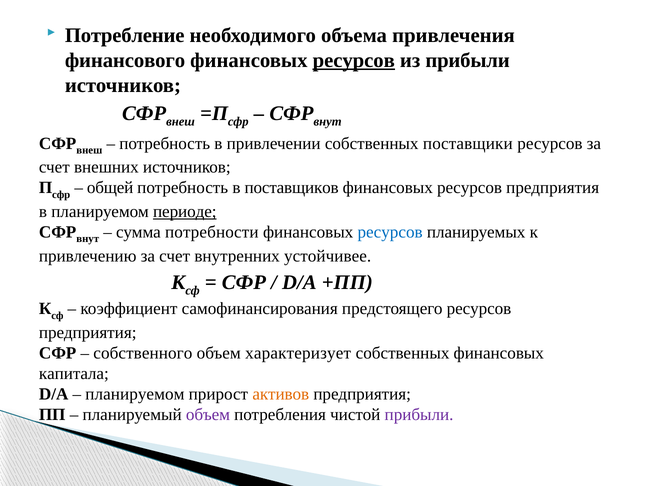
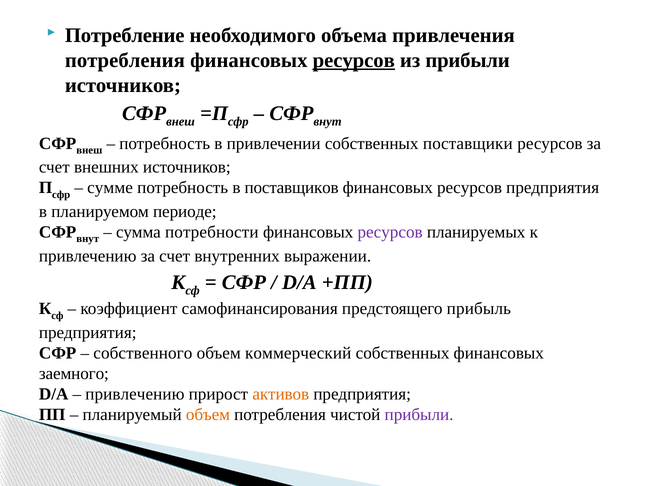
финансового: финансового -> потребления (125, 60)
общей: общей -> сумме (110, 188)
периоде underline: present -> none (185, 212)
ресурсов colour: blue -> purple (390, 233)
устойчивее: устойчивее -> выражении (328, 256)
предстоящего ресурсов: ресурсов -> прибыль (479, 309)
характеризует: характеризует -> коммерческий (298, 354)
капитала: капитала -> заемного (74, 374)
планируемом: планируемом -> привлечению (135, 395)
объем colour: purple -> orange (208, 415)
